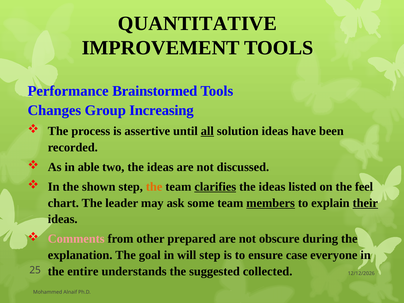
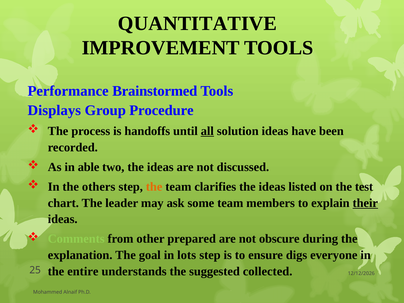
Changes: Changes -> Displays (54, 110)
Increasing: Increasing -> Procedure (161, 110)
assertive: assertive -> handoffs (147, 131)
shown: shown -> others (99, 187)
clarifies underline: present -> none (215, 187)
feel: feel -> test (364, 187)
members underline: present -> none (271, 203)
Comments colour: pink -> light green (76, 239)
will: will -> lots (187, 255)
case: case -> digs (297, 255)
